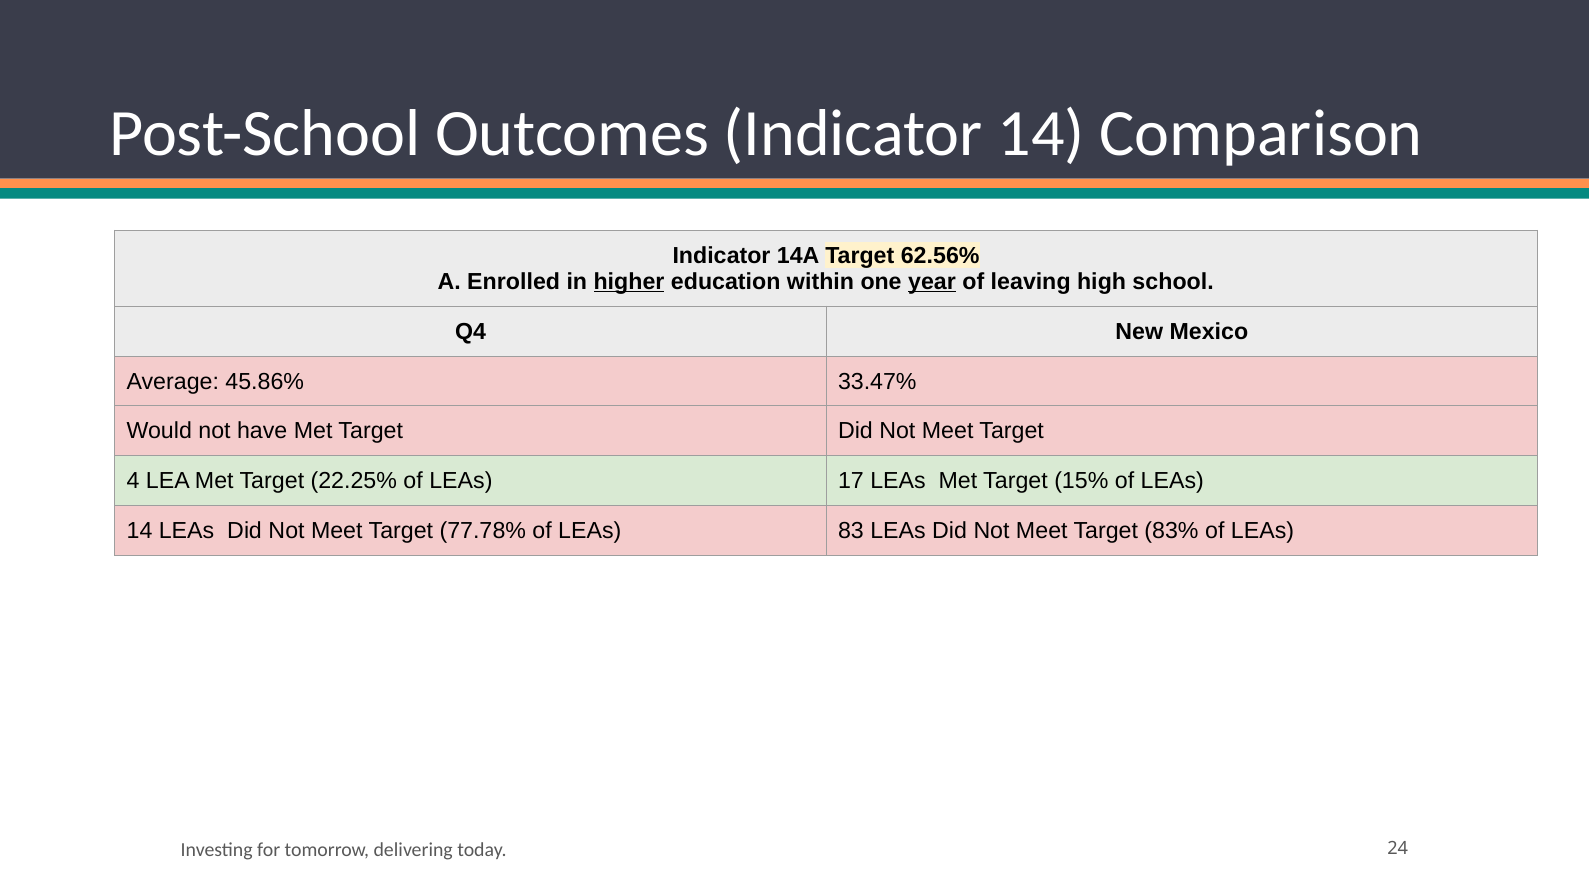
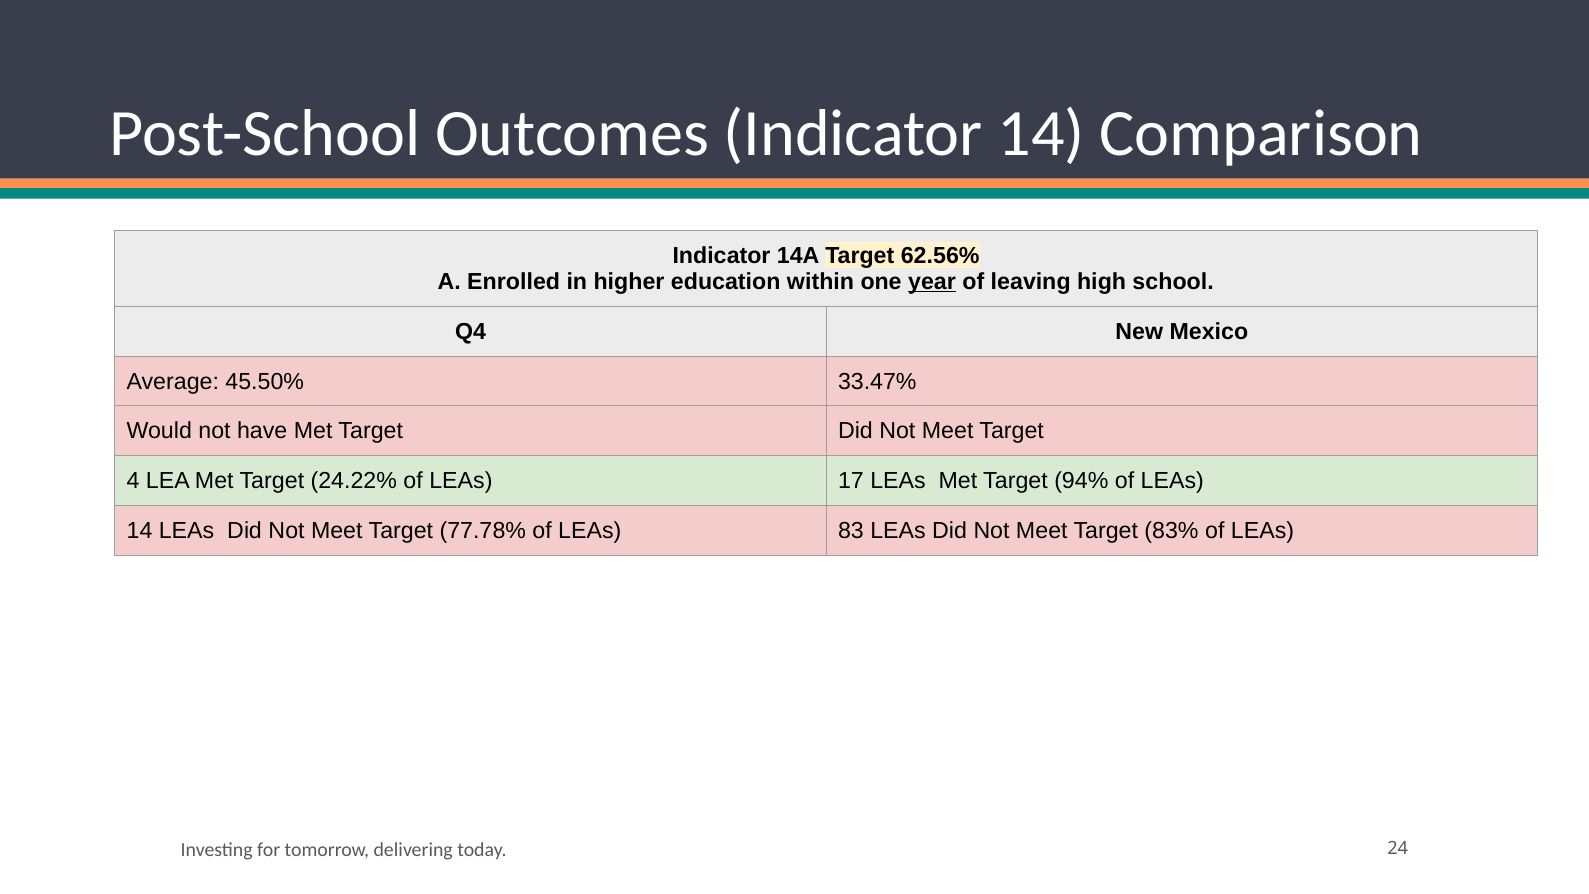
higher underline: present -> none (629, 282)
45.86%: 45.86% -> 45.50% (265, 381)
22.25%: 22.25% -> 24.22% (354, 481)
15%: 15% -> 94% (1081, 481)
